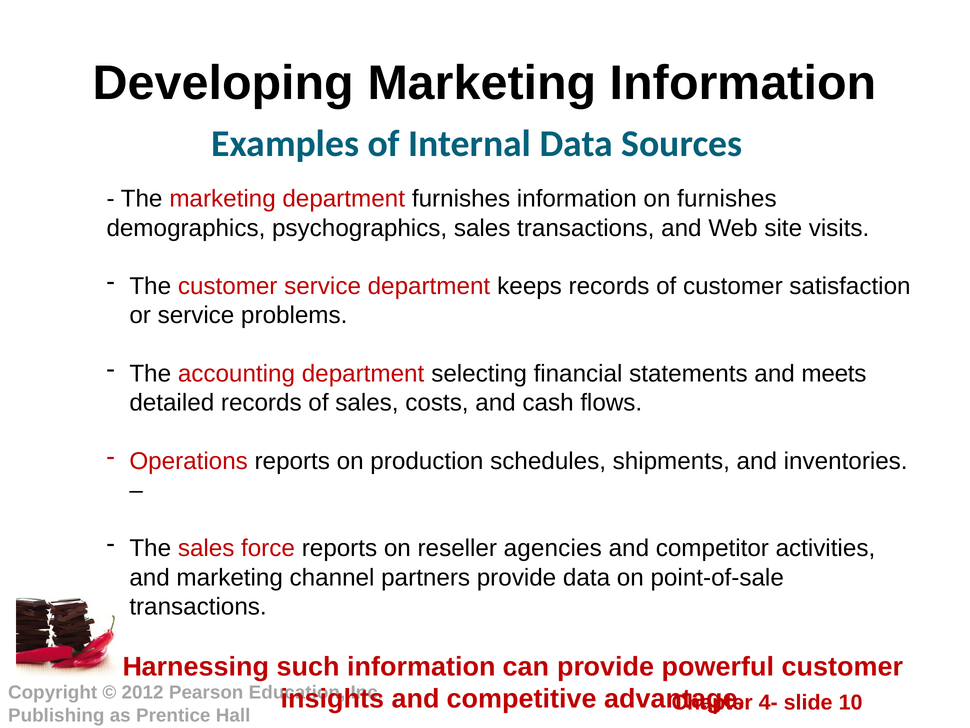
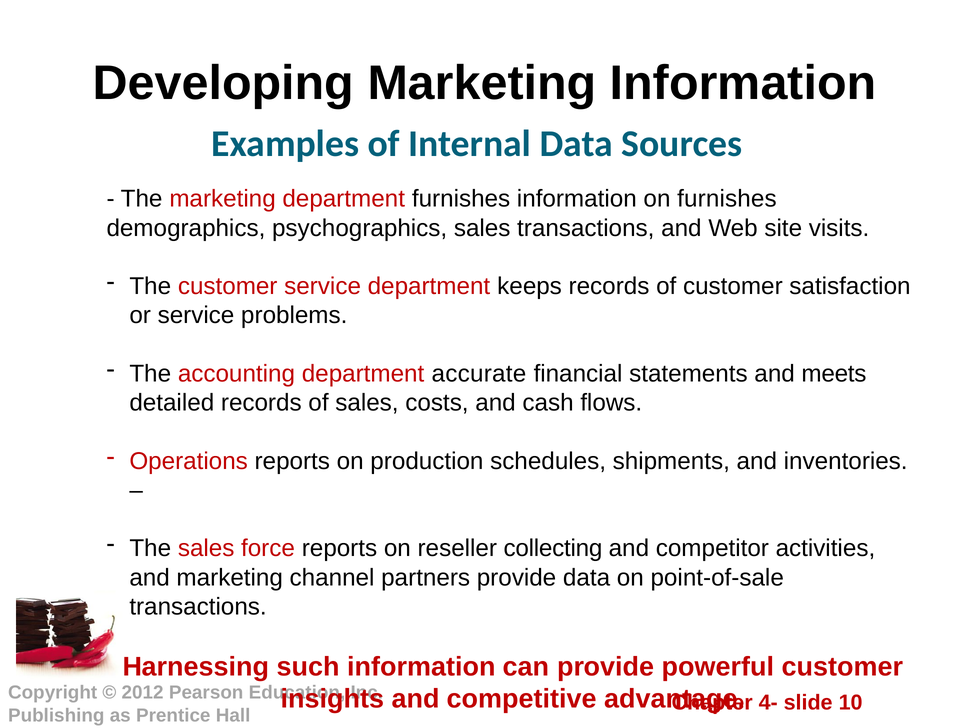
selecting: selecting -> accurate (479, 373)
agencies: agencies -> collecting (553, 548)
